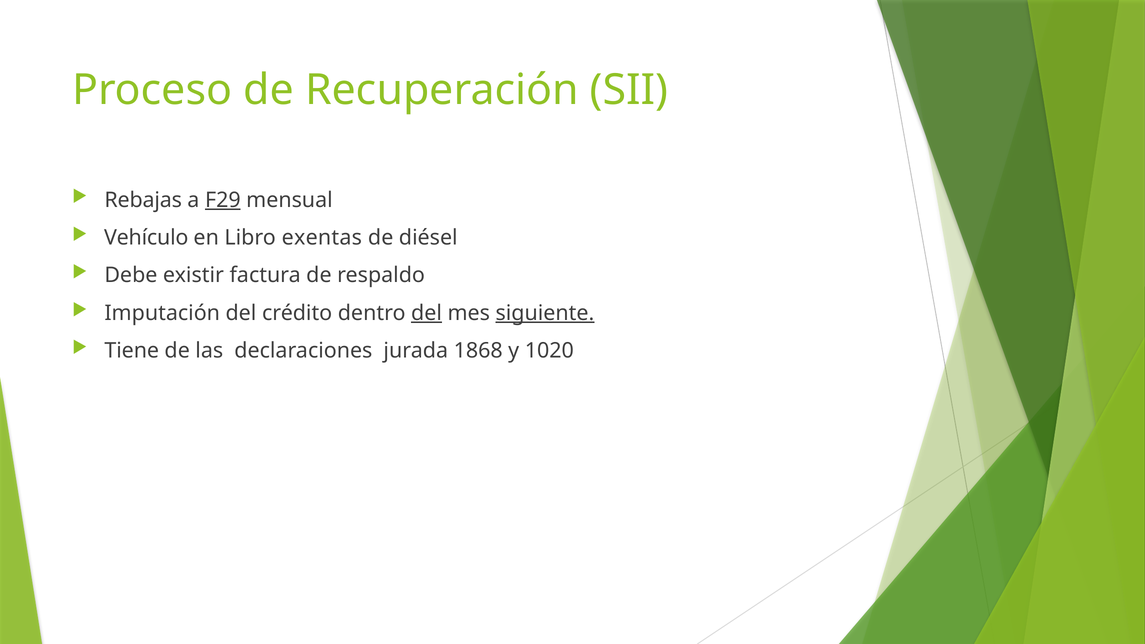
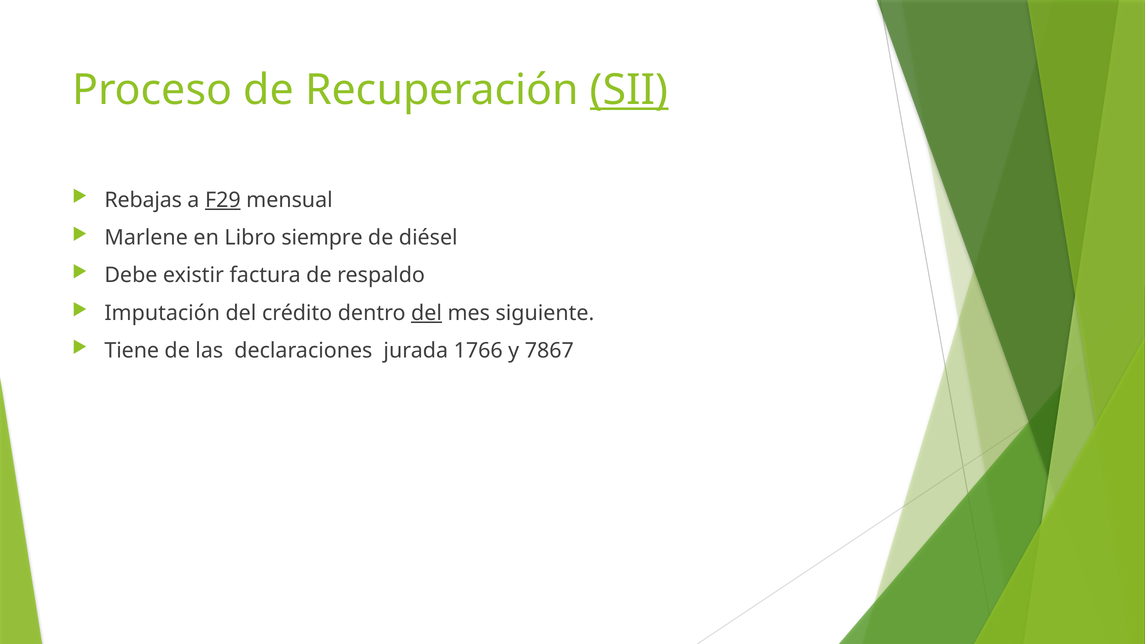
SII underline: none -> present (629, 90)
Vehículo: Vehículo -> Marlene (146, 238)
exentas: exentas -> siempre (322, 238)
siguiente underline: present -> none (545, 313)
1868: 1868 -> 1766 (478, 351)
1020: 1020 -> 7867 (549, 351)
